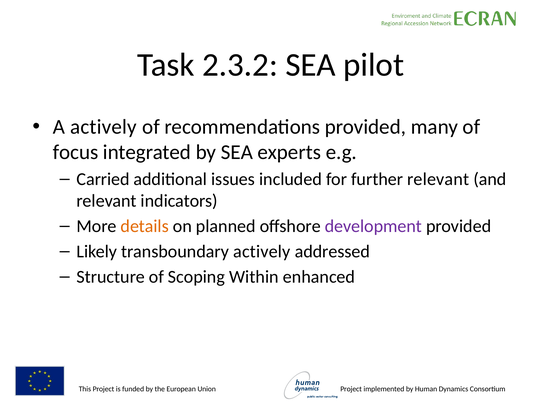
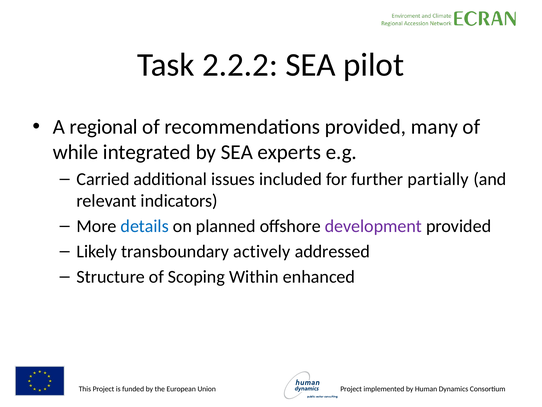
2.3.2: 2.3.2 -> 2.2.2 (240, 65)
A actively: actively -> regional (104, 127)
focus: focus -> while (76, 152)
further relevant: relevant -> partially (438, 179)
details colour: orange -> blue (145, 226)
